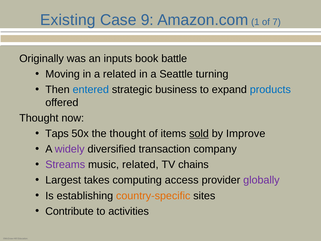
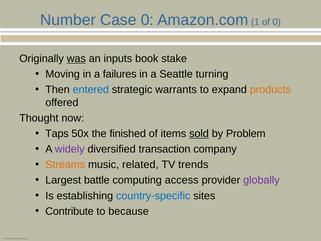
Existing: Existing -> Number (68, 20)
Case 9: 9 -> 0 (147, 20)
of 7: 7 -> 0 (277, 22)
was underline: none -> present (76, 59)
battle: battle -> stake (174, 59)
a related: related -> failures (120, 74)
business: business -> warrants (176, 90)
products colour: blue -> orange (270, 90)
the thought: thought -> finished (128, 133)
Improve: Improve -> Problem (246, 133)
Streams colour: purple -> orange (65, 164)
chains: chains -> trends (193, 164)
takes: takes -> battle (97, 180)
country-specific colour: orange -> blue (153, 196)
activities: activities -> because (129, 211)
